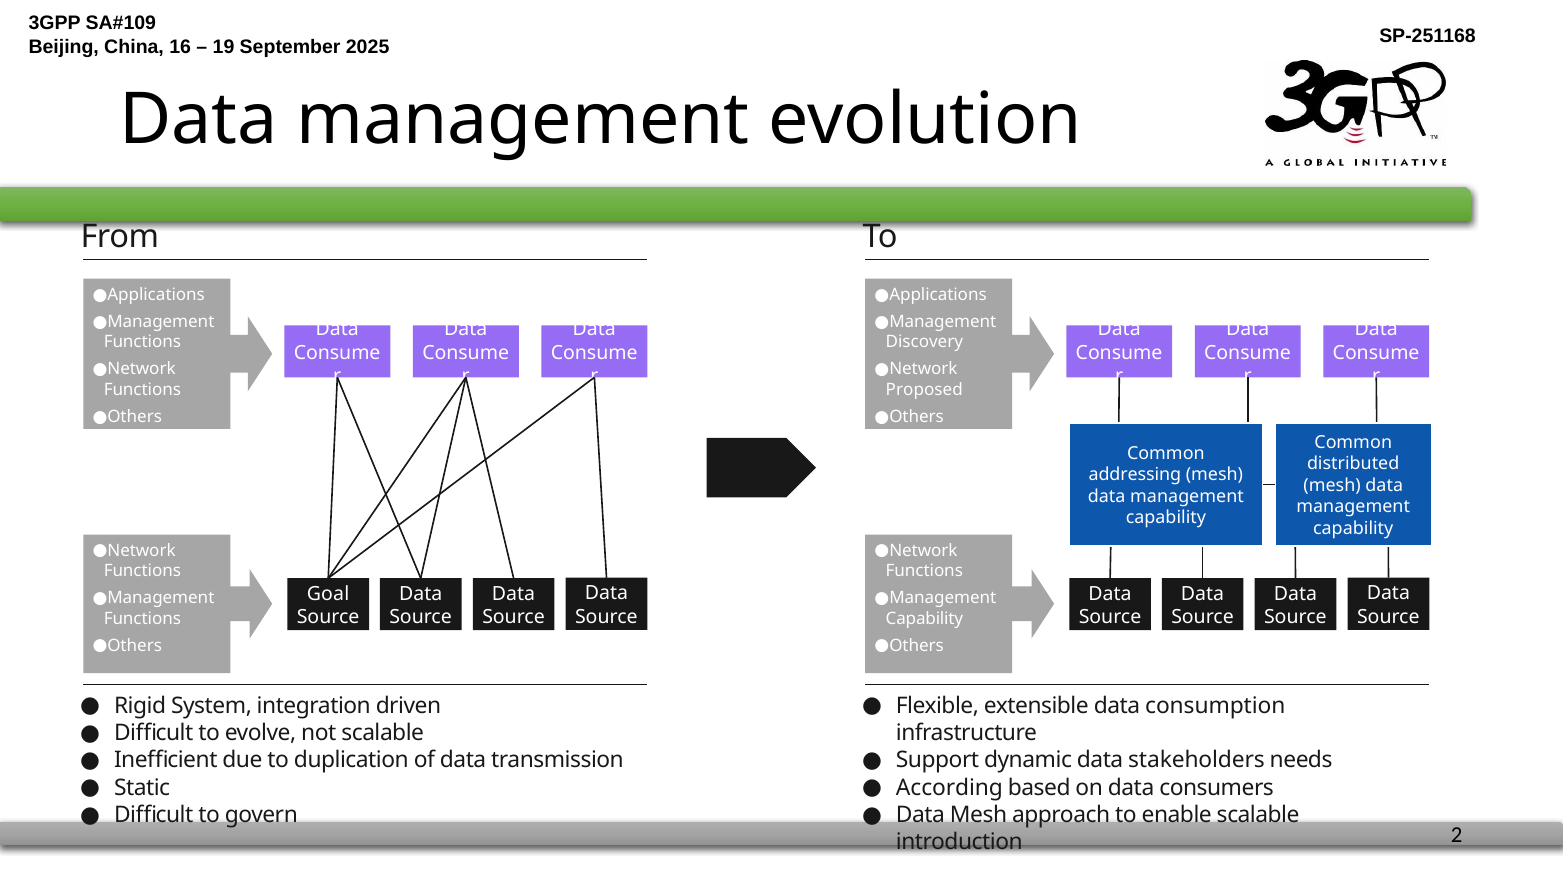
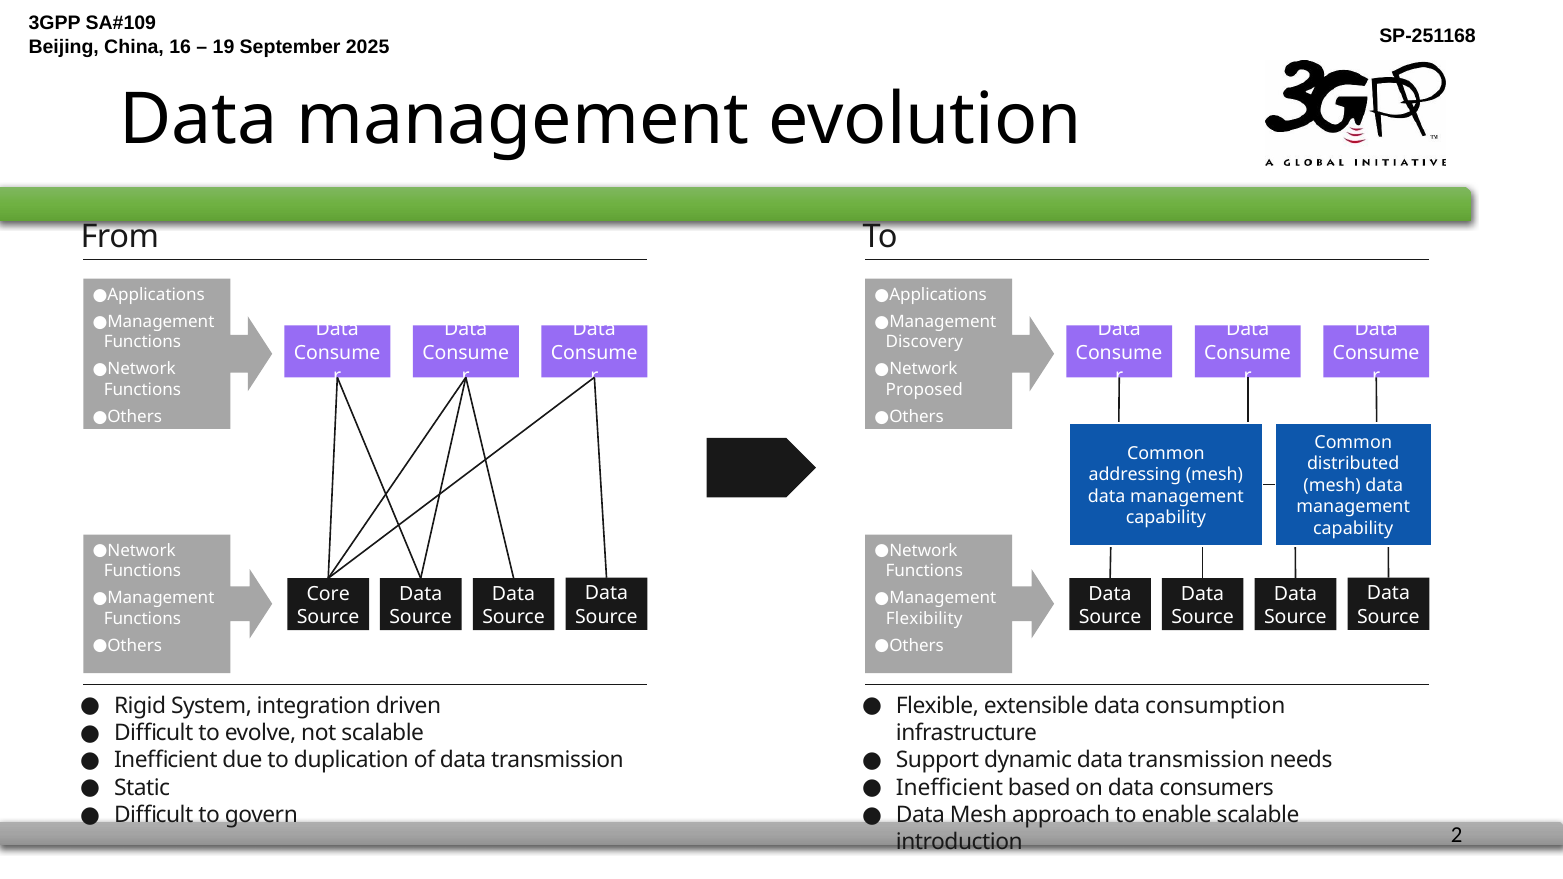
Goal: Goal -> Core (328, 594)
Capability: Capability -> Flexibility (924, 619)
dynamic data stakeholders: stakeholders -> transmission (1196, 760)
According: According -> Inefficient (949, 788)
